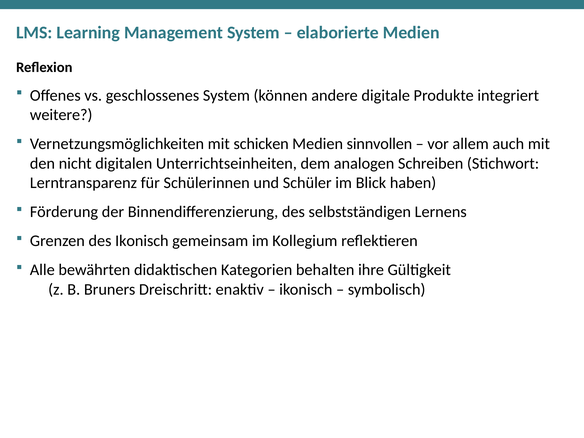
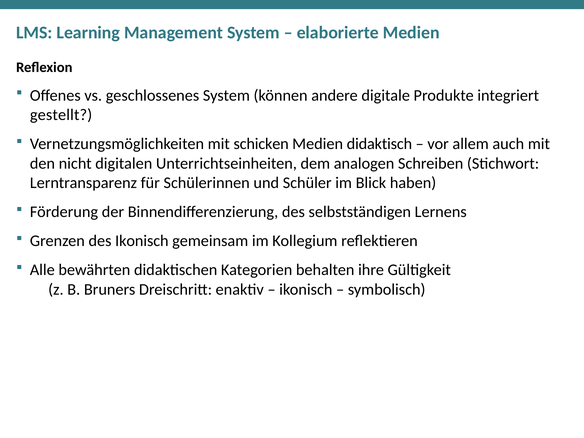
weitere: weitere -> gestellt (61, 115)
sinnvollen: sinnvollen -> didaktisch (379, 144)
